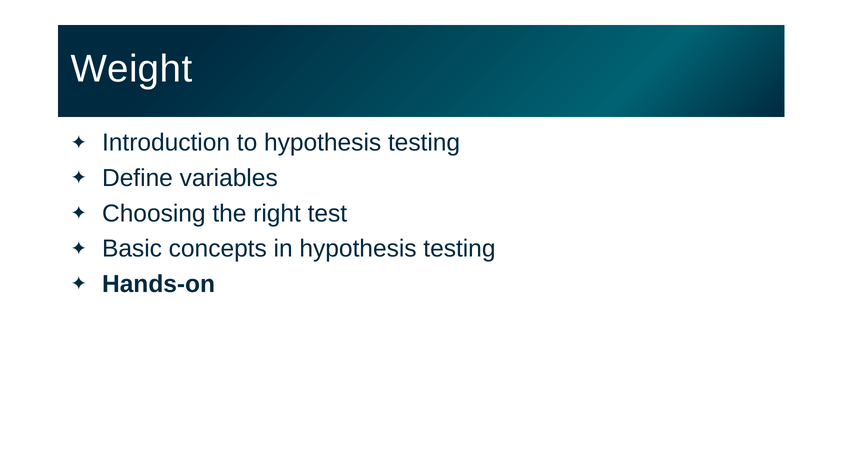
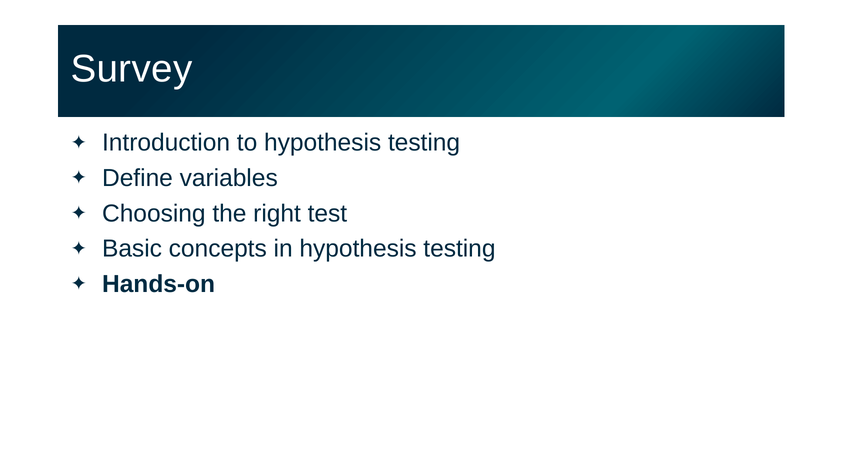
Weight: Weight -> Survey (131, 69)
